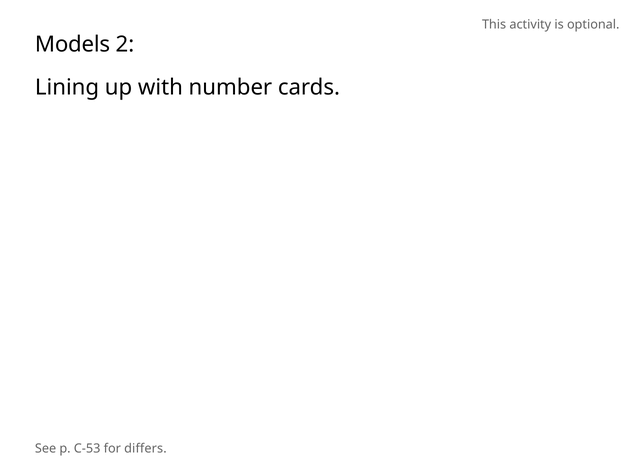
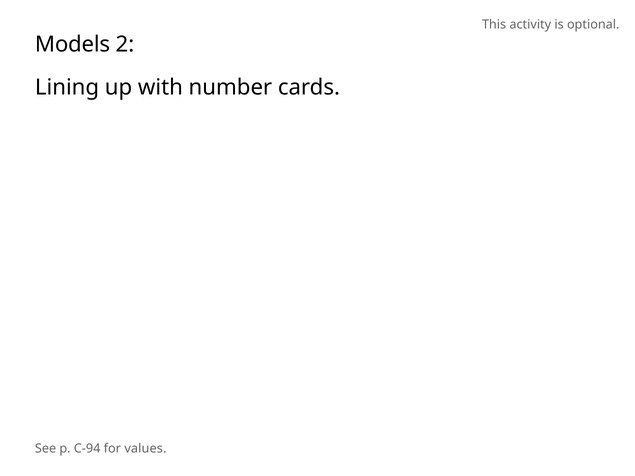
C-53: C-53 -> C-94 (87, 449)
differs: differs -> values (145, 449)
